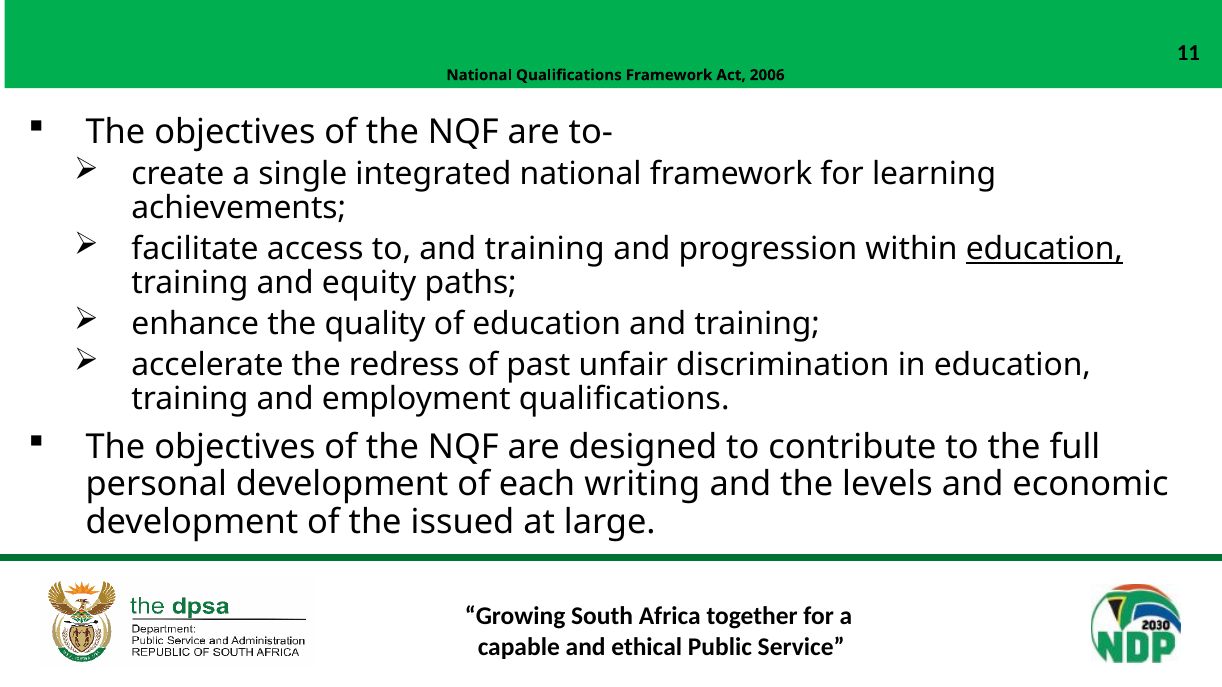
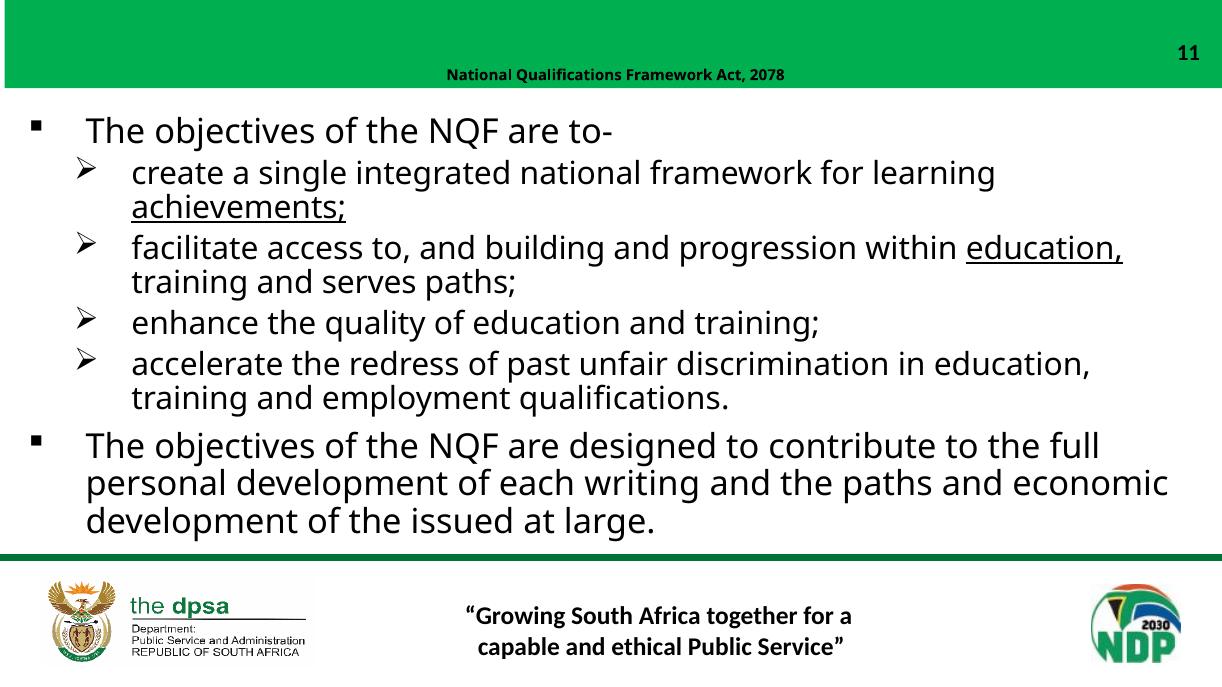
2006: 2006 -> 2078 (767, 75)
achievements underline: none -> present (239, 208)
to and training: training -> building (545, 249)
equity: equity -> serves (369, 283)
the levels: levels -> paths (887, 485)
